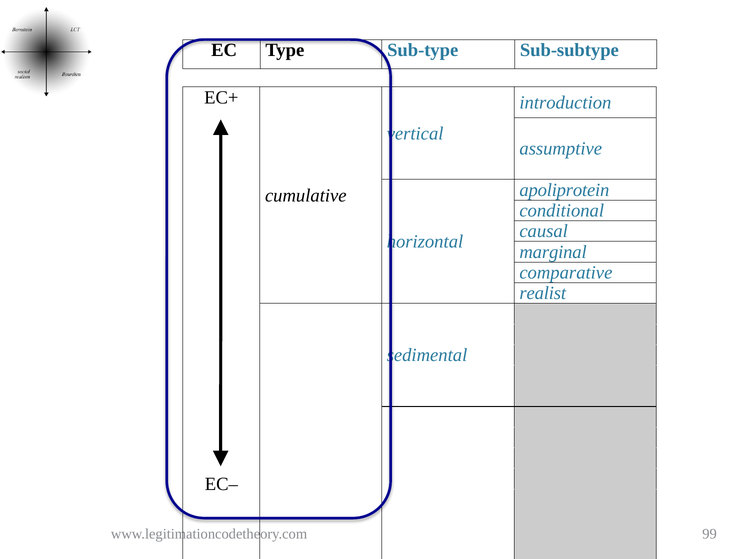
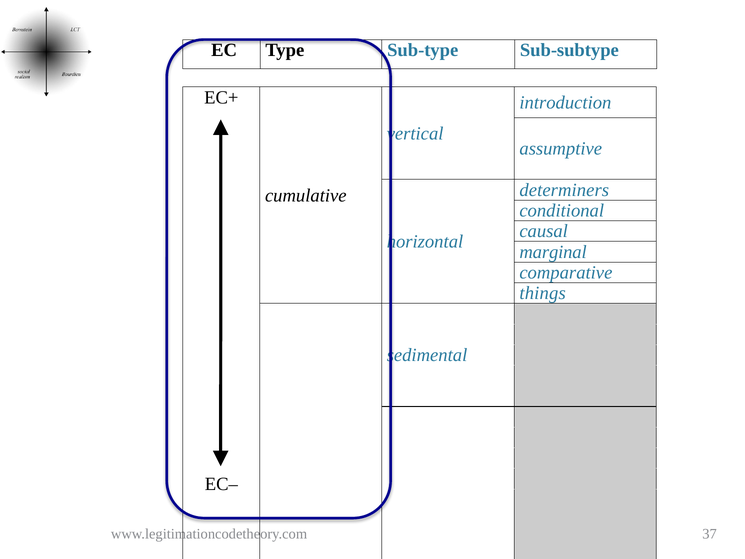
apoliprotein: apoliprotein -> determiners (564, 190)
realist: realist -> things (543, 293)
99: 99 -> 37 (710, 534)
